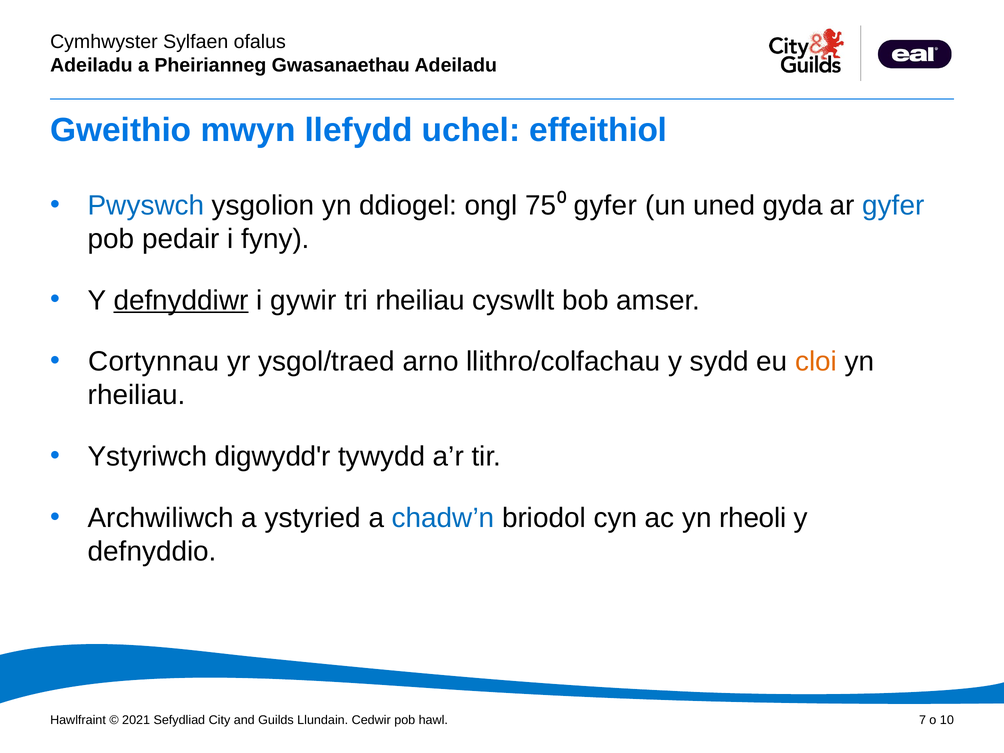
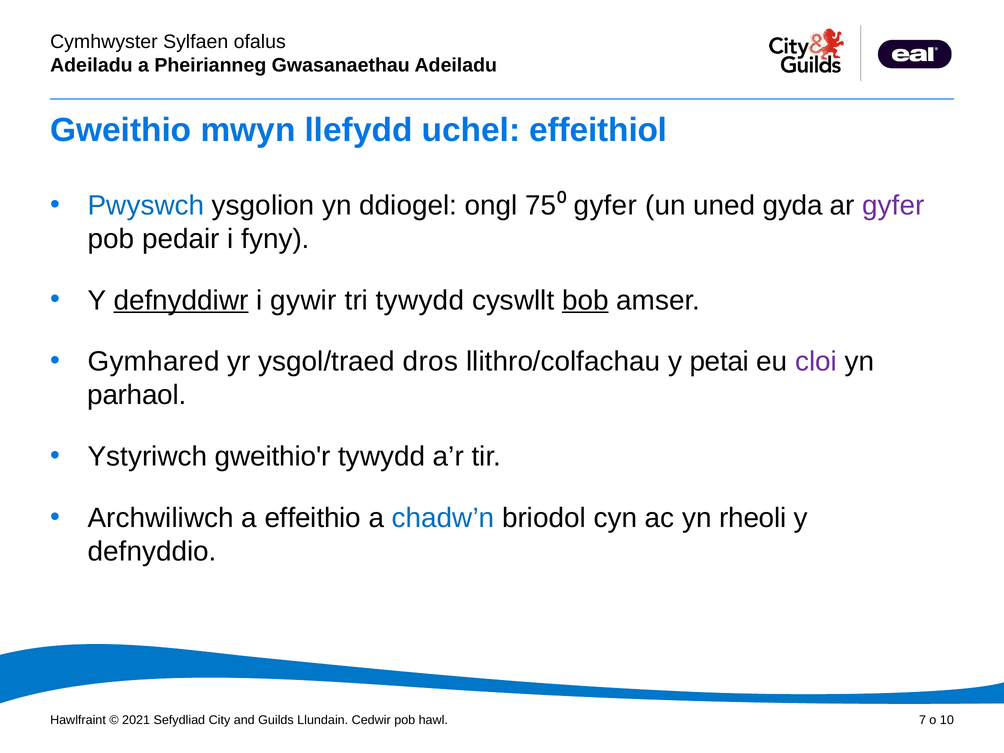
gyfer colour: blue -> purple (893, 205)
tri rheiliau: rheiliau -> tywydd (420, 300)
bob underline: none -> present (585, 300)
Cortynnau: Cortynnau -> Gymhared (154, 362)
arno: arno -> dros (431, 362)
sydd: sydd -> petai (719, 362)
cloi colour: orange -> purple (816, 362)
rheiliau: rheiliau -> parhaol (137, 395)
digwydd'r: digwydd'r -> gweithio'r (273, 457)
ystyried: ystyried -> effeithio (313, 518)
